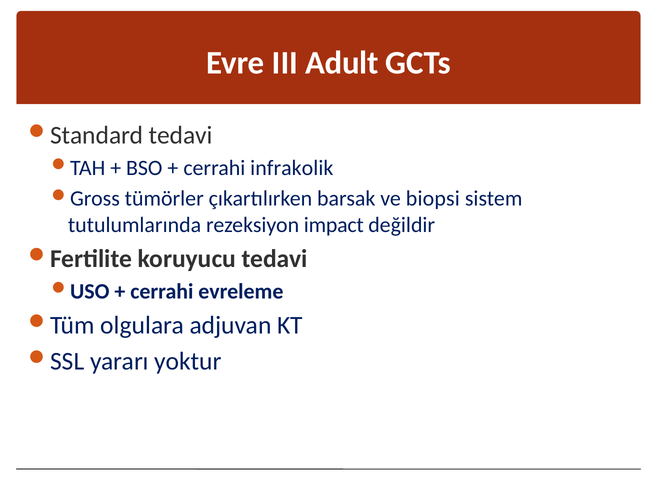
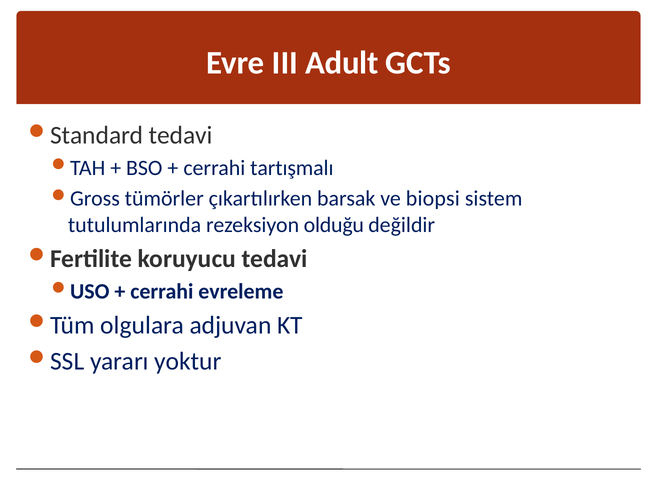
infrakolik: infrakolik -> tartışmalı (292, 168)
impact: impact -> olduğu (334, 225)
